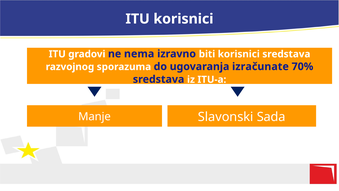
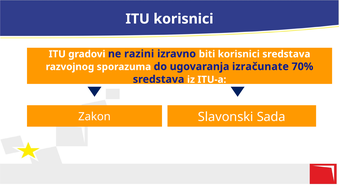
nema: nema -> razini (139, 54)
Manje: Manje -> Zakon (94, 117)
